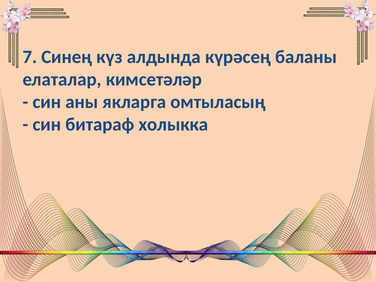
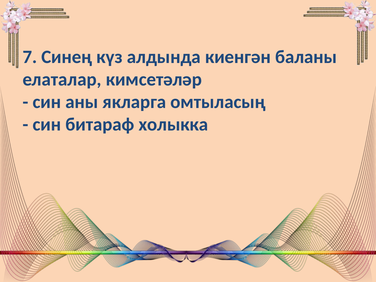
күрәсең: күрәсең -> киенгән (238, 57)
